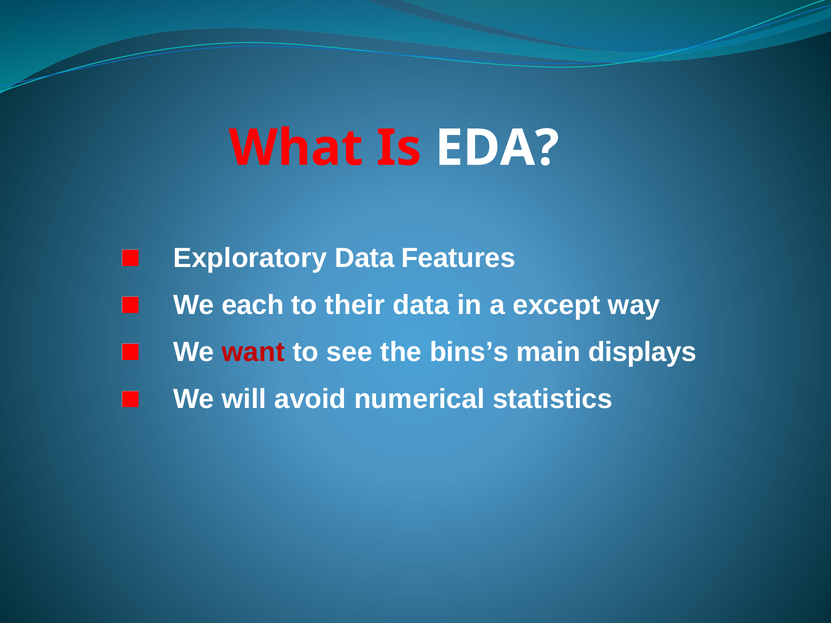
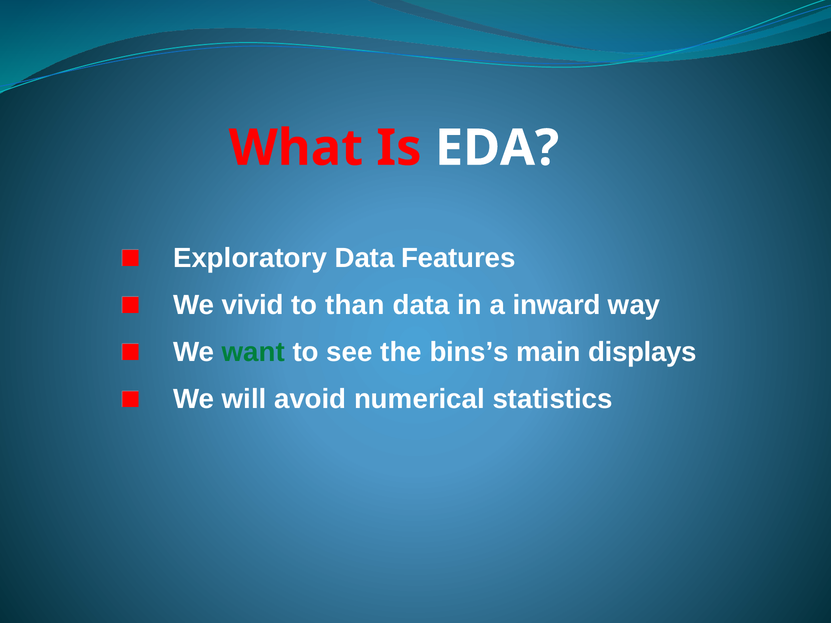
each: each -> vivid (253, 305)
their: their -> than (355, 305)
except: except -> inward (557, 305)
want colour: red -> green (253, 352)
